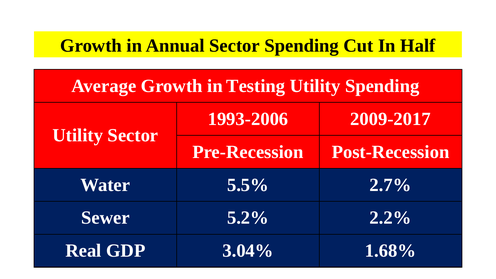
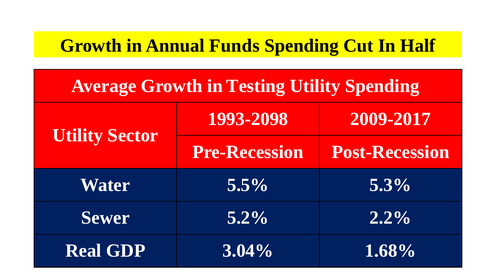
Annual Sector: Sector -> Funds (234, 46)
1993-2006: 1993-2006 -> 1993-2098 (248, 119)
2.7%: 2.7% -> 5.3% (391, 185)
